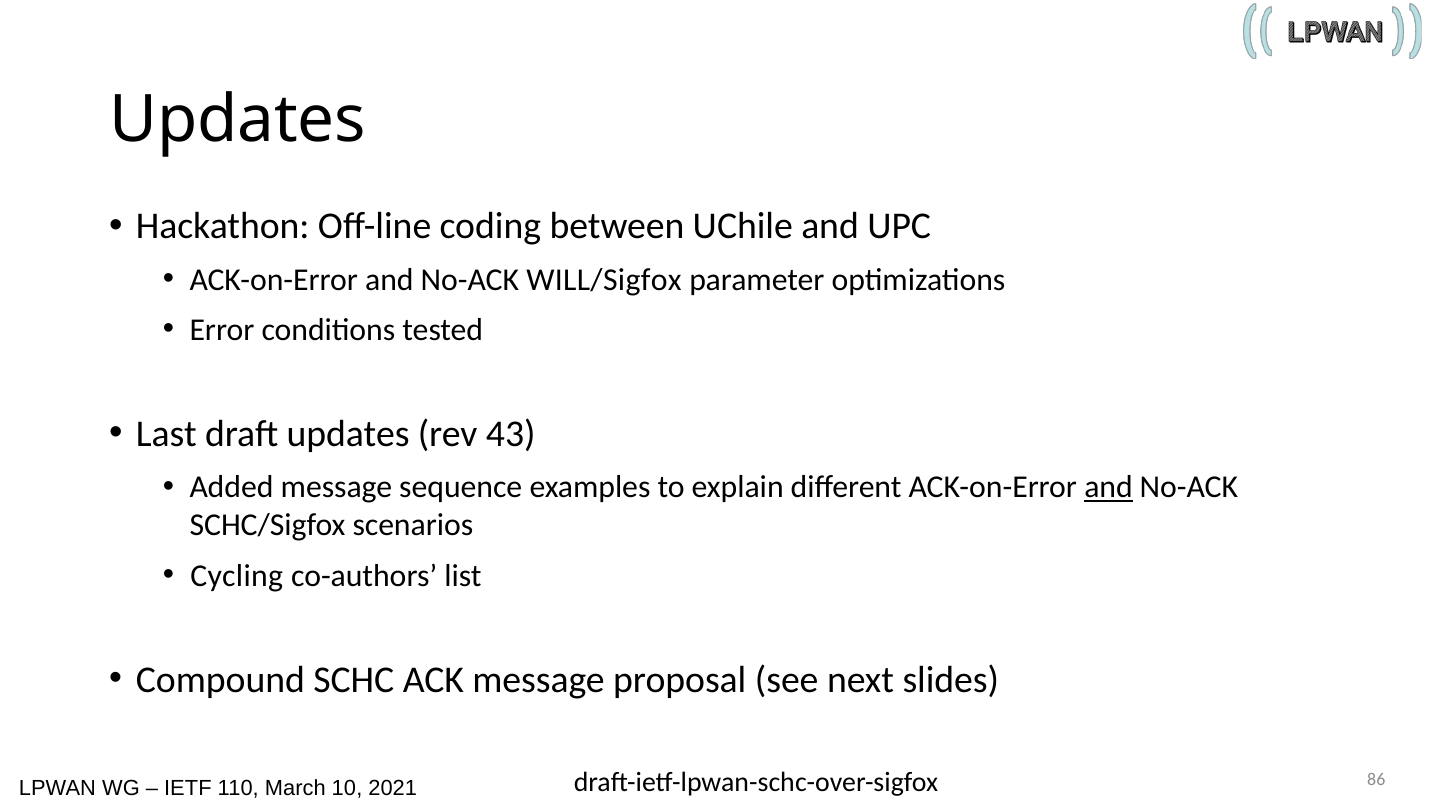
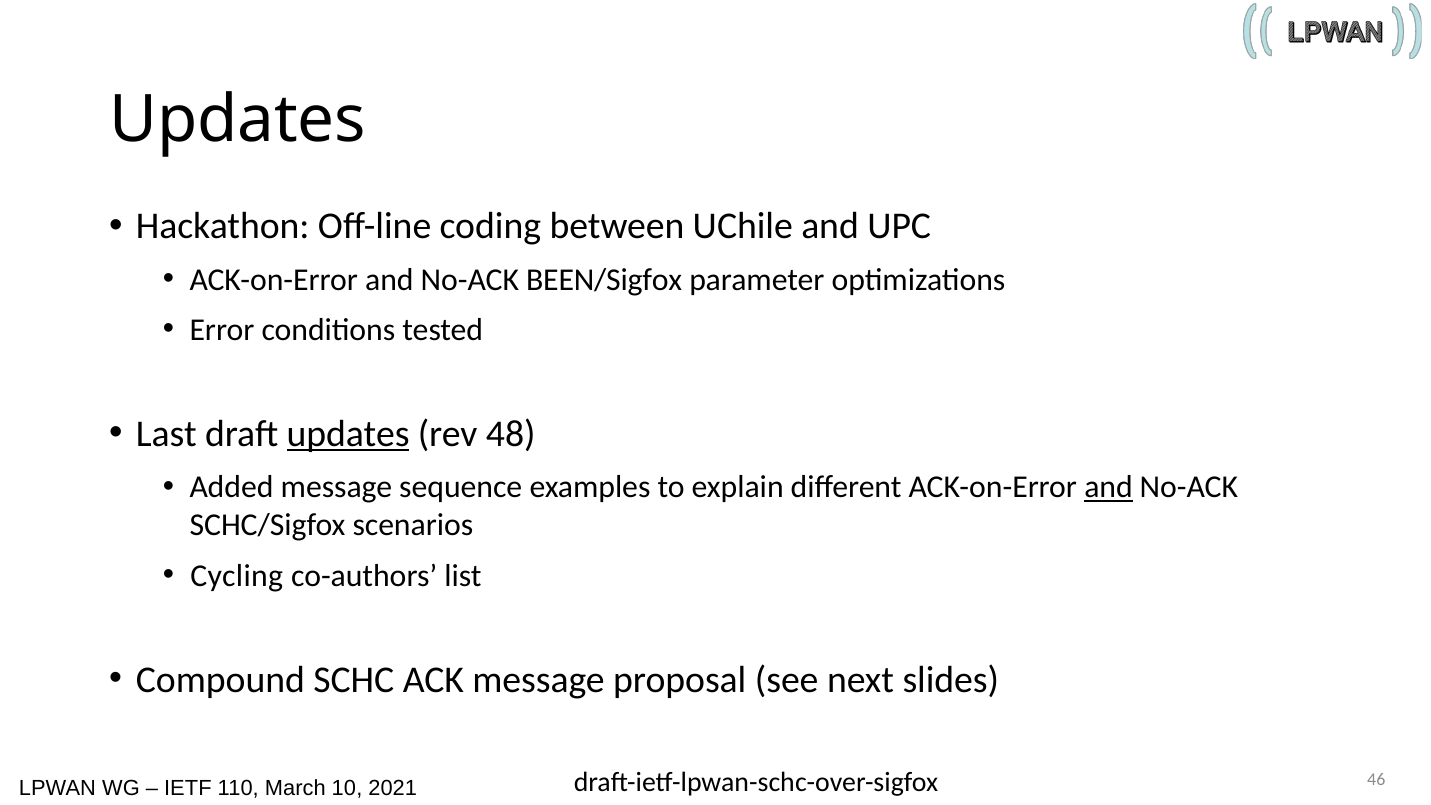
WILL/Sigfox: WILL/Sigfox -> BEEN/Sigfox (604, 280)
updates underline: none -> present (348, 434)
43: 43 -> 48 (511, 434)
86: 86 -> 46 (1376, 780)
